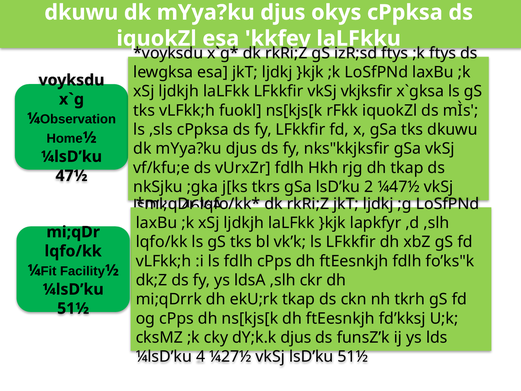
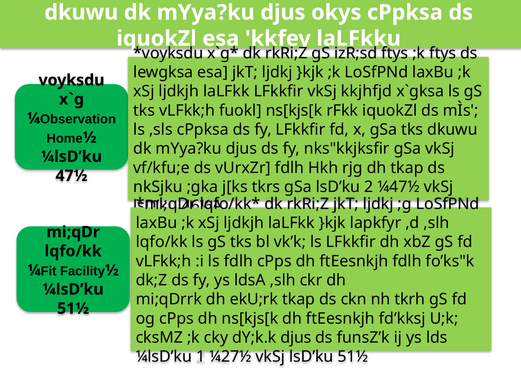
vkjksfir: vkjksfir -> kkjhfjd (366, 91)
4: 4 -> 1 (201, 356)
